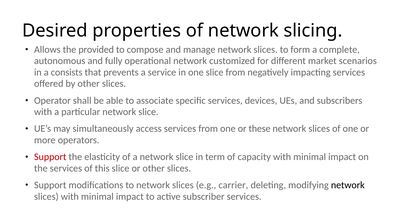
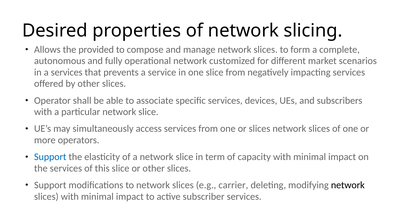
a consists: consists -> services (67, 72)
or these: these -> slices (260, 129)
Support colour: red -> blue (50, 157)
